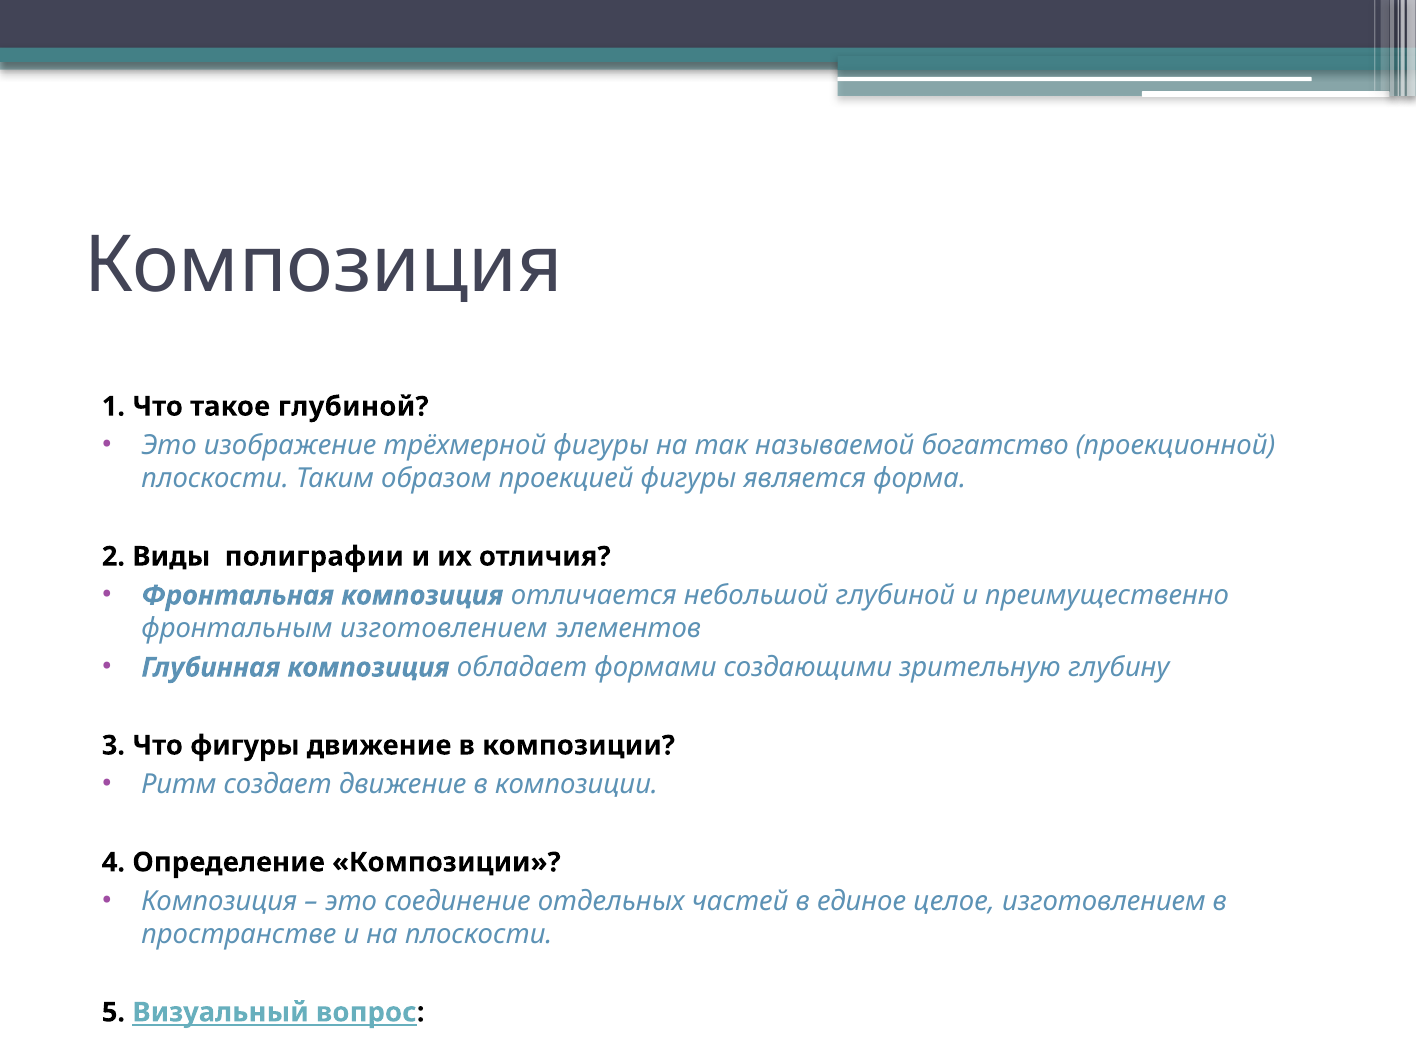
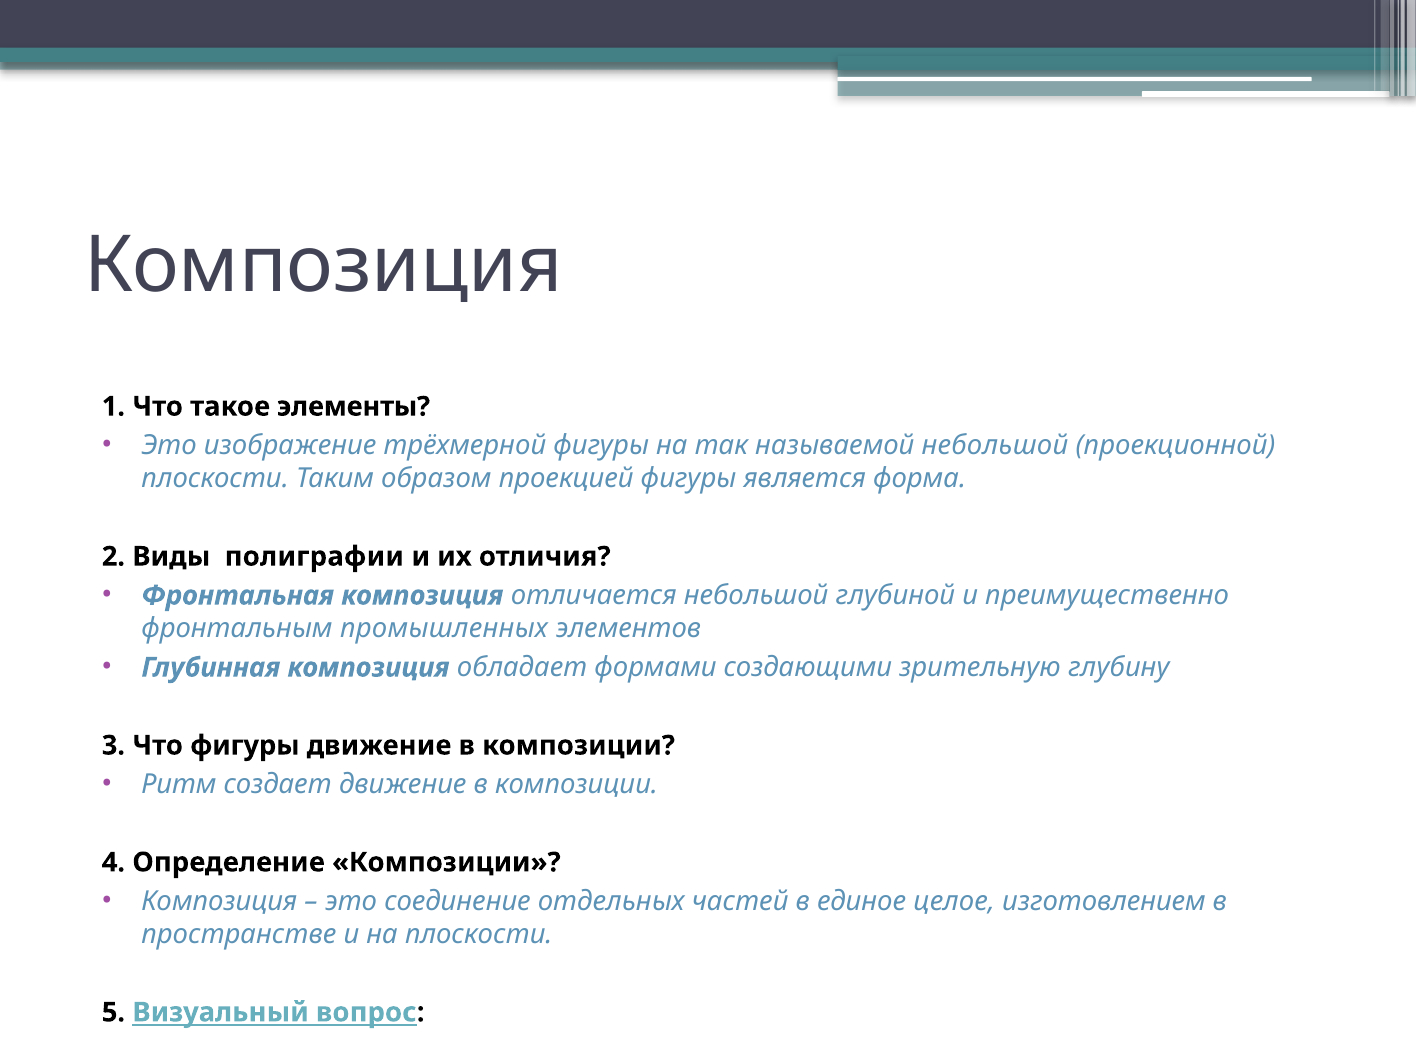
такое глубиной: глубиной -> элементы (354, 407)
называемой богатство: богатство -> небольшой (995, 446)
фронтальным изготовлением: изготовлением -> промышленных (444, 629)
